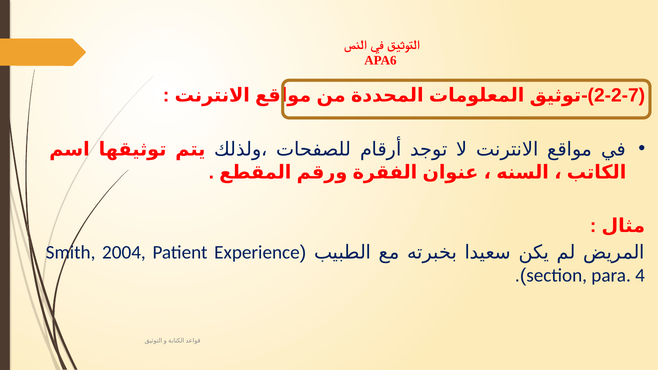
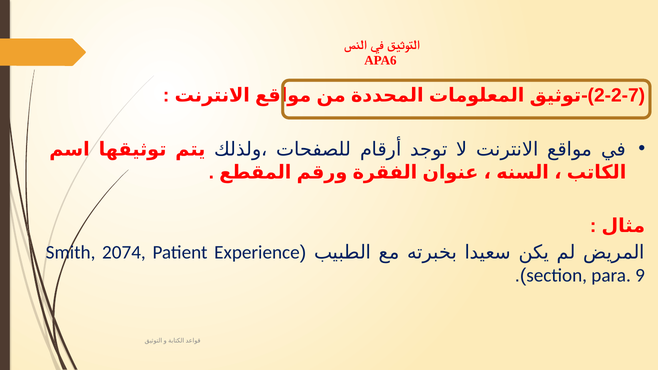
2004: 2004 -> 2074 (124, 253)
4: 4 -> 9 (640, 276)
